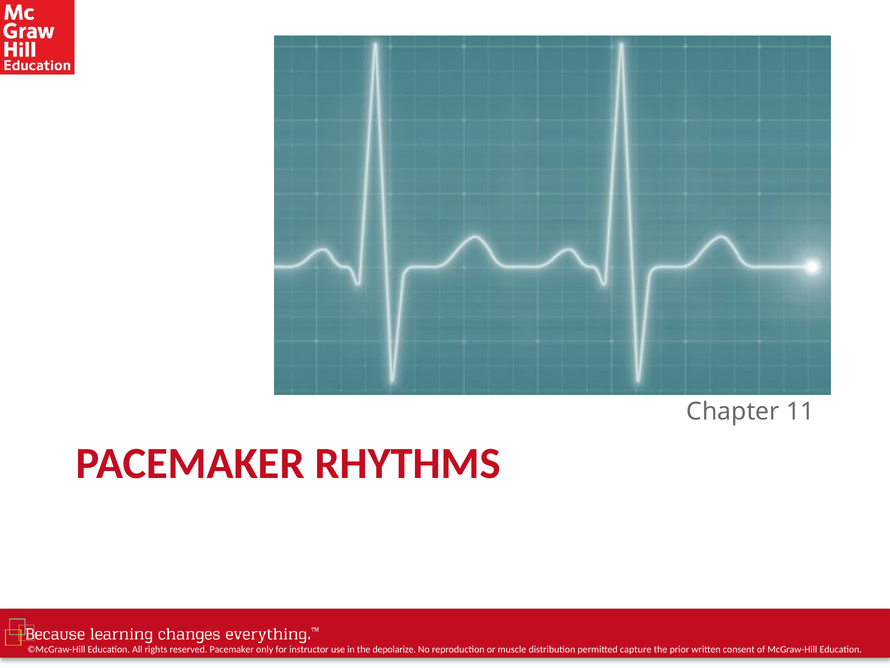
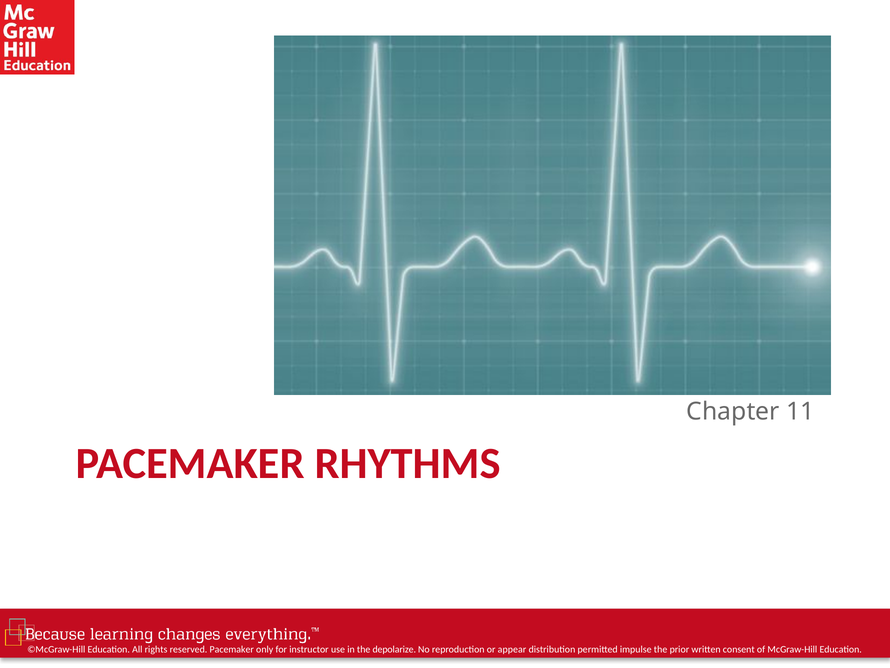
muscle: muscle -> appear (512, 649)
capture: capture -> impulse (636, 649)
